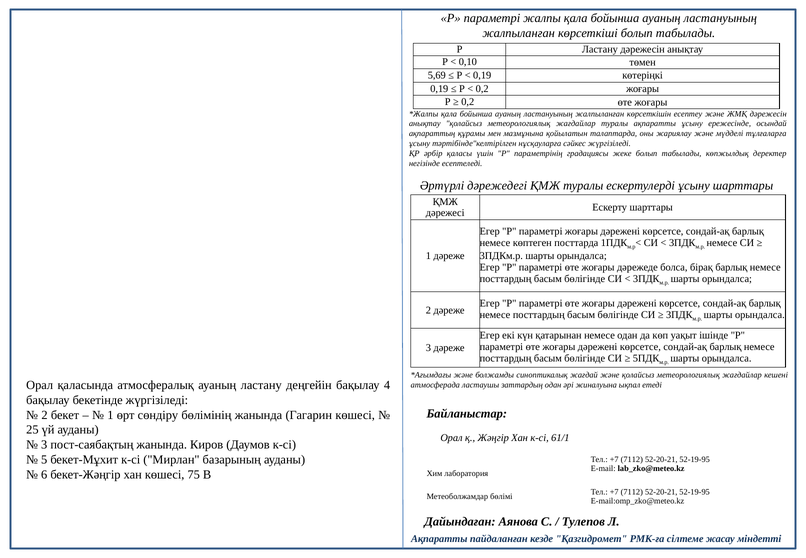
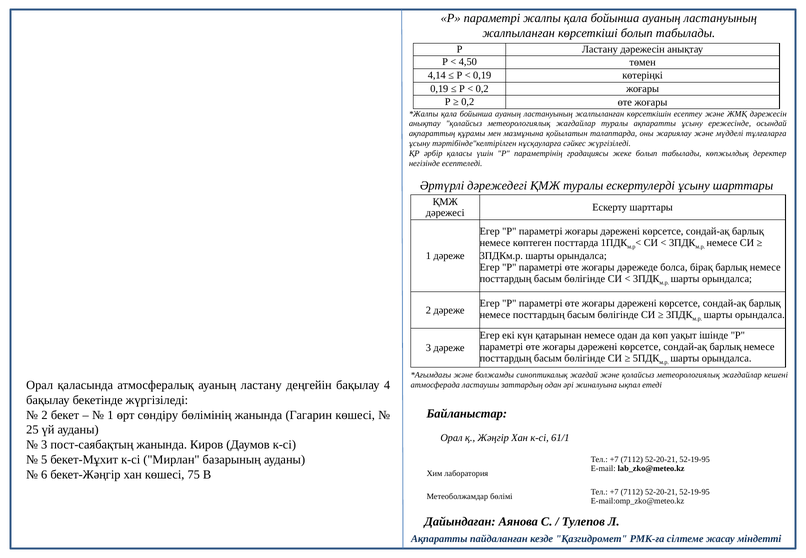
0,10: 0,10 -> 4,50 (468, 62)
5,69: 5,69 -> 4,14 (437, 75)
